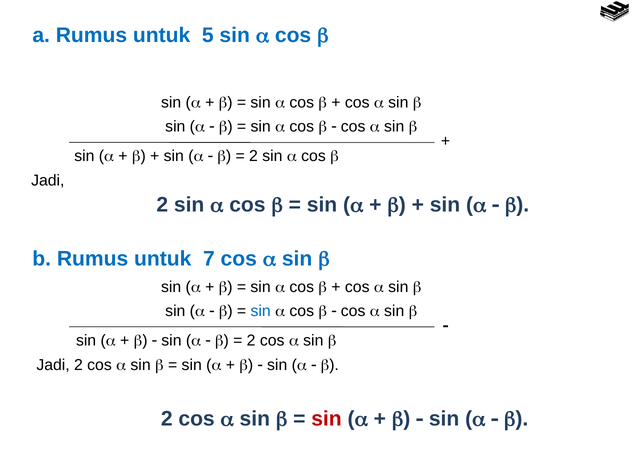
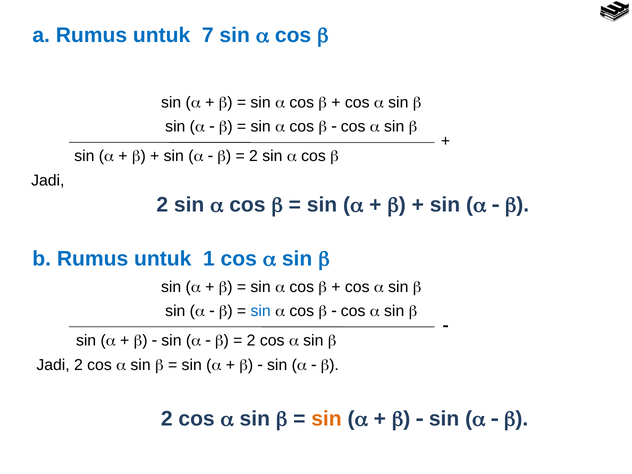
5: 5 -> 7 (208, 35)
7: 7 -> 1 (209, 259)
sin colour: red -> orange (326, 419)
